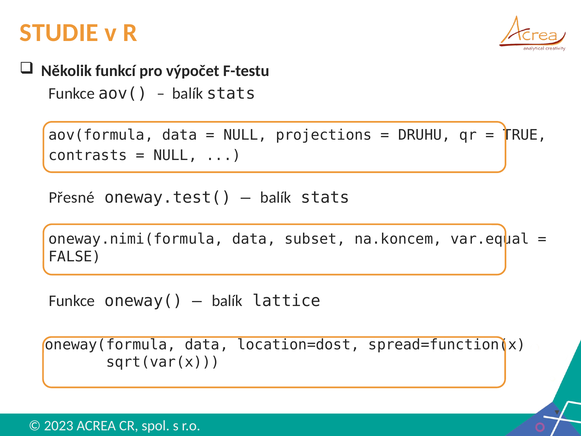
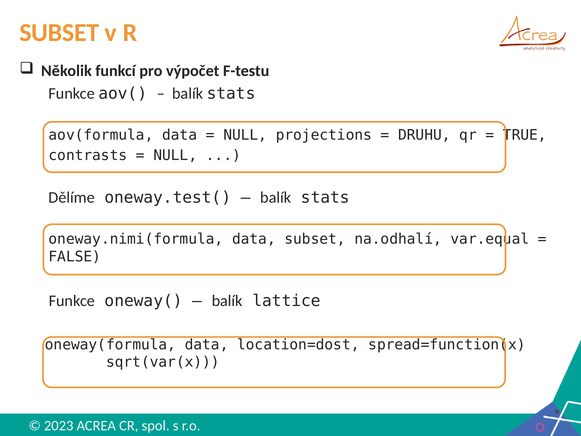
STUDIE: STUDIE -> SUBSET (59, 33)
Přesné: Přesné -> Dělíme (72, 197)
na.koncem: na.koncem -> na.odhalí (398, 239)
